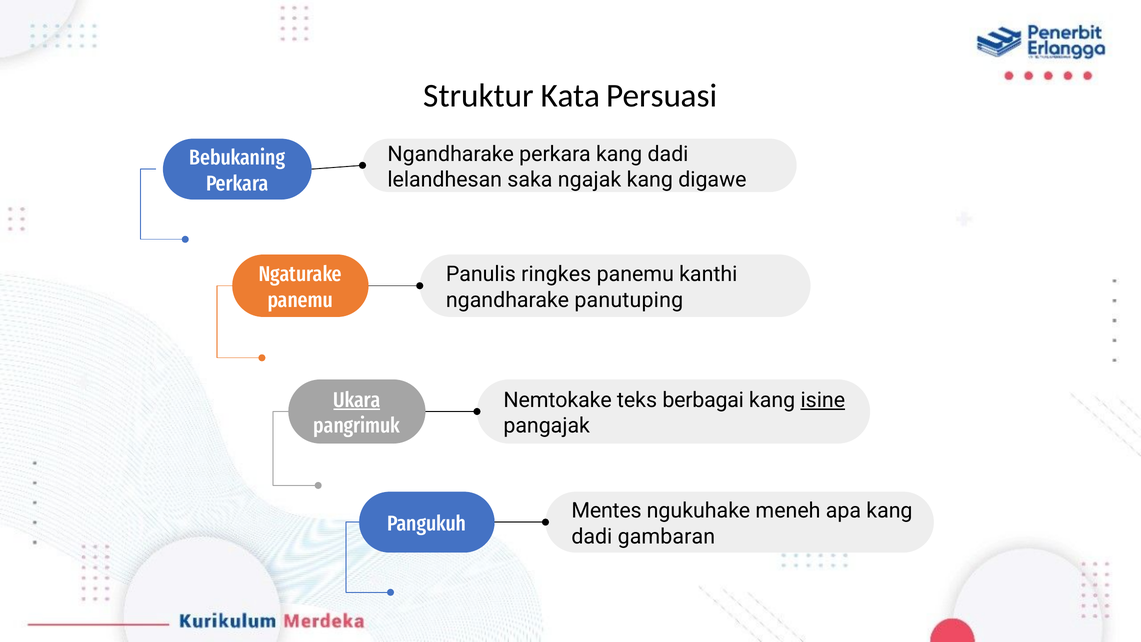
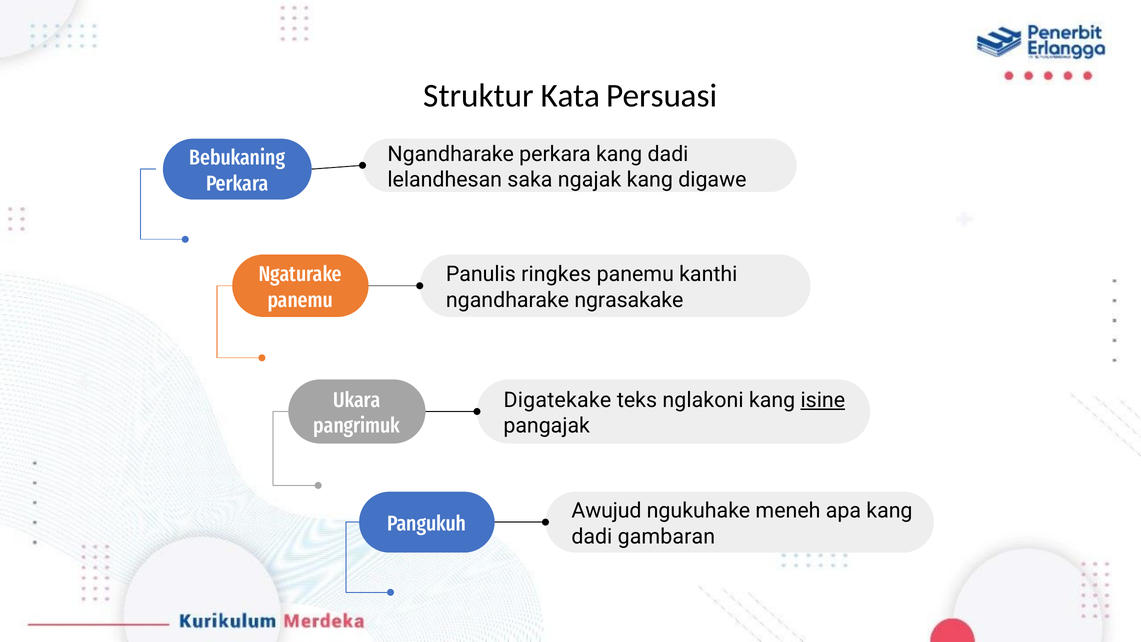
panutuping: panutuping -> ngrasakake (629, 300)
Nemtokake: Nemtokake -> Digatekake (557, 400)
berbagai: berbagai -> nglakoni (703, 400)
Ukara underline: present -> none (357, 400)
Mentes: Mentes -> Awujud (606, 511)
